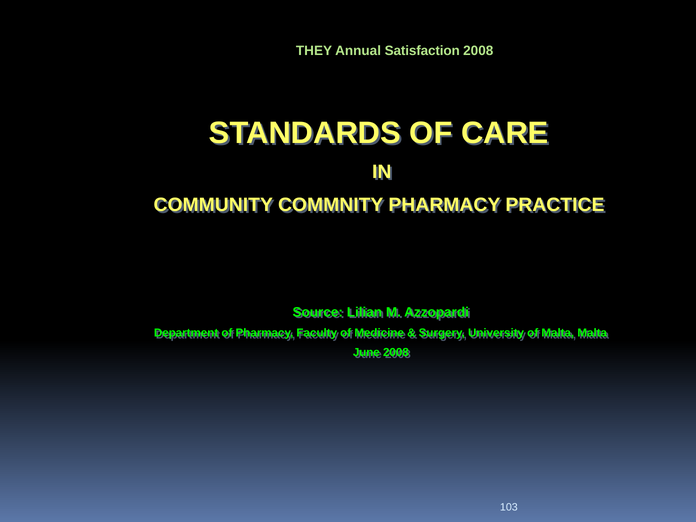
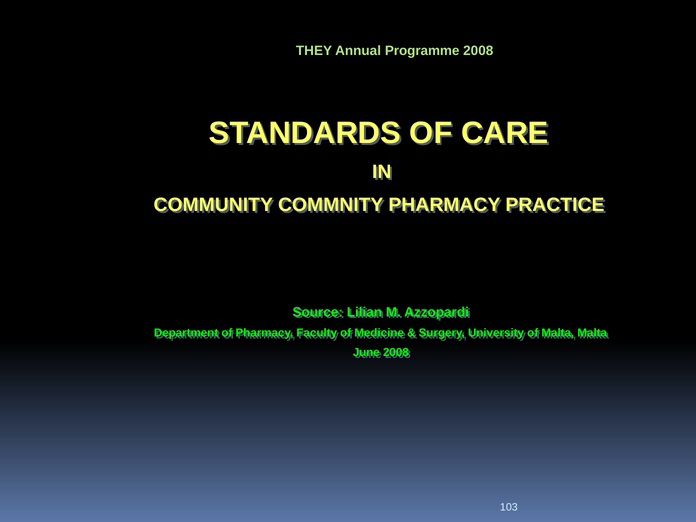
Satisfaction: Satisfaction -> Programme (422, 51)
